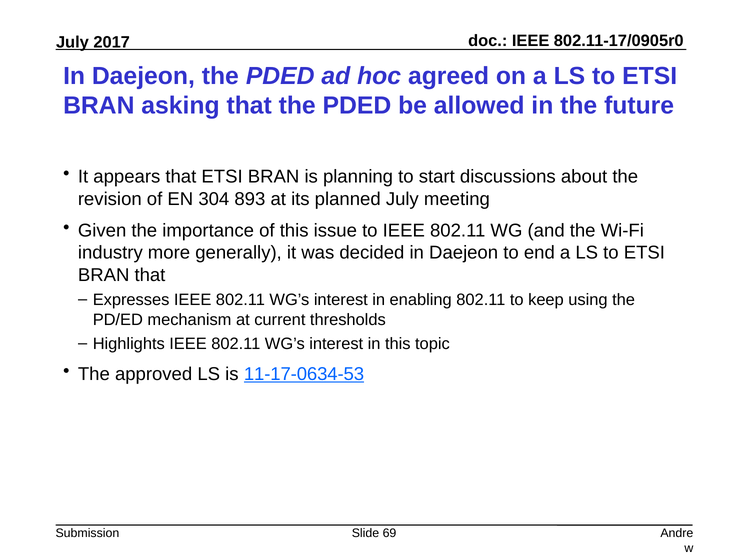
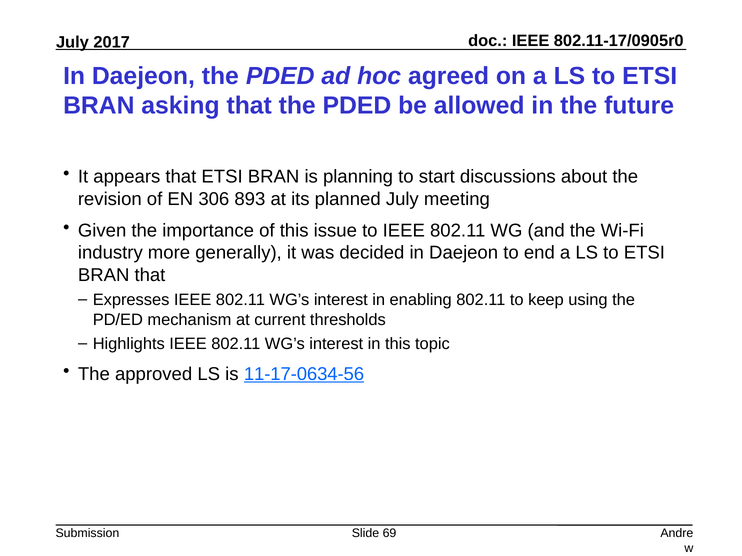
304: 304 -> 306 (214, 199)
11-17-0634-53: 11-17-0634-53 -> 11-17-0634-56 (304, 374)
